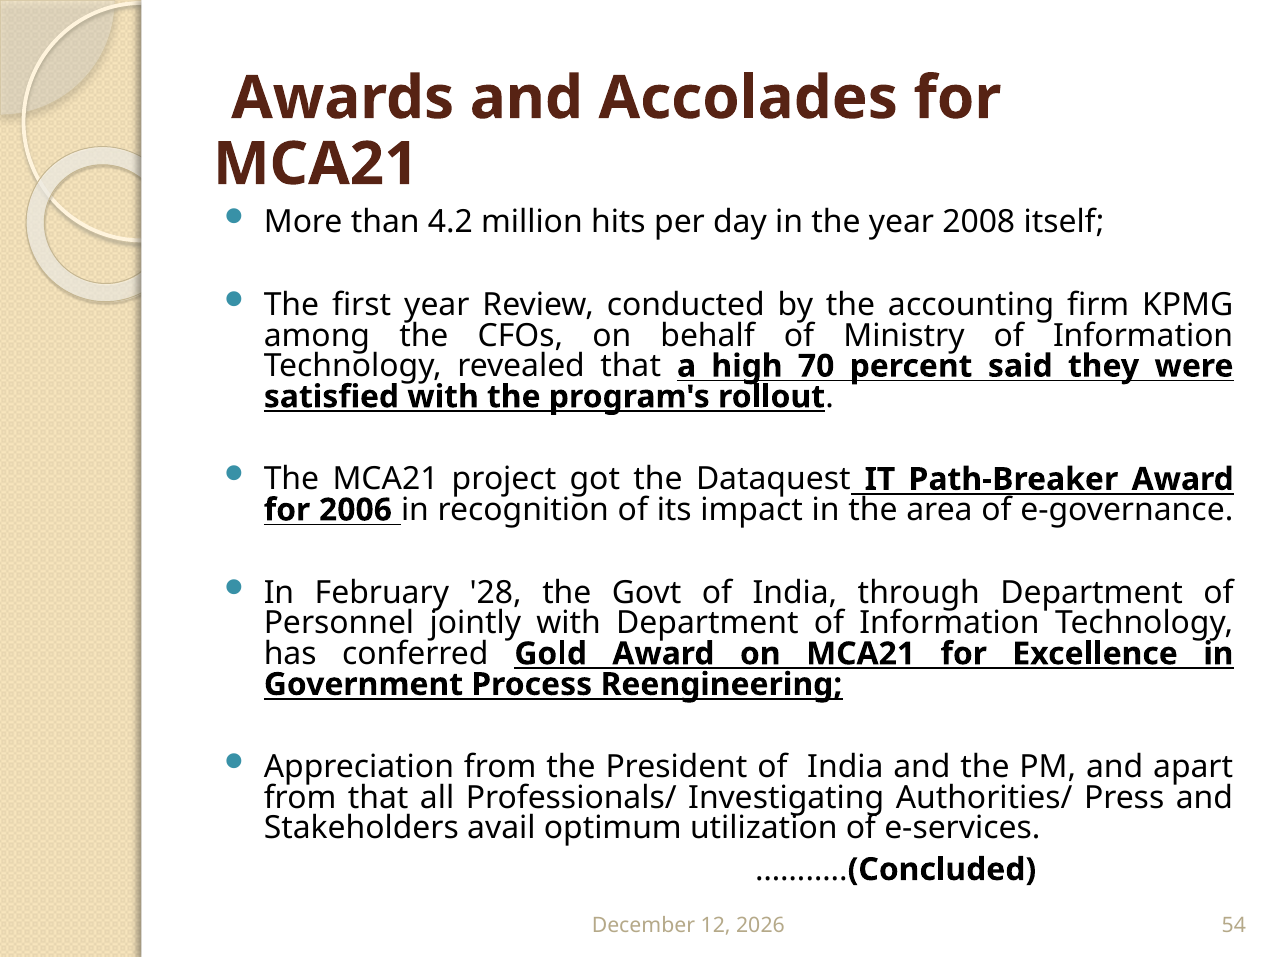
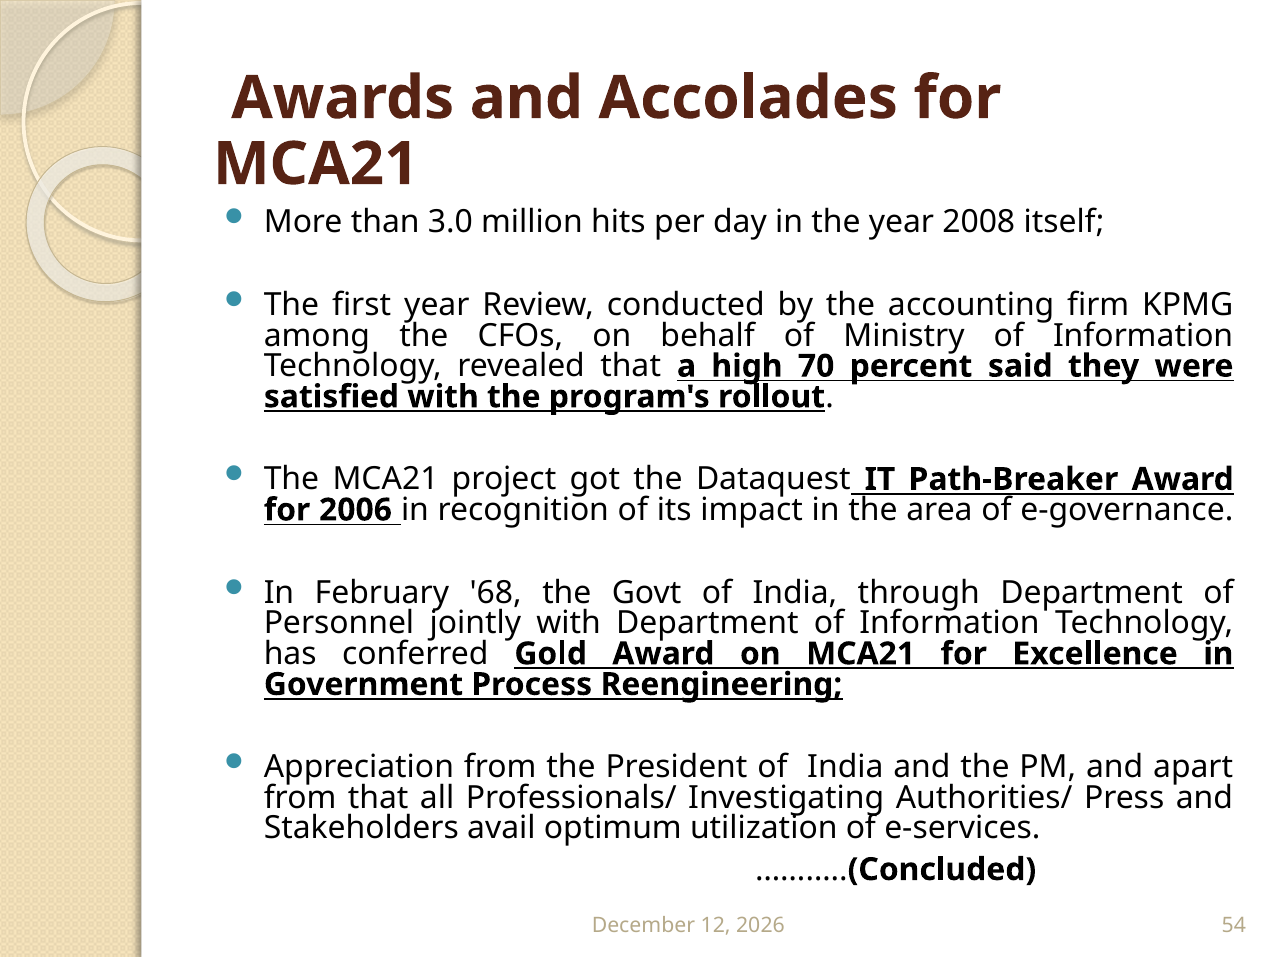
4.2: 4.2 -> 3.0 (450, 222)
28: 28 -> 68 (496, 593)
